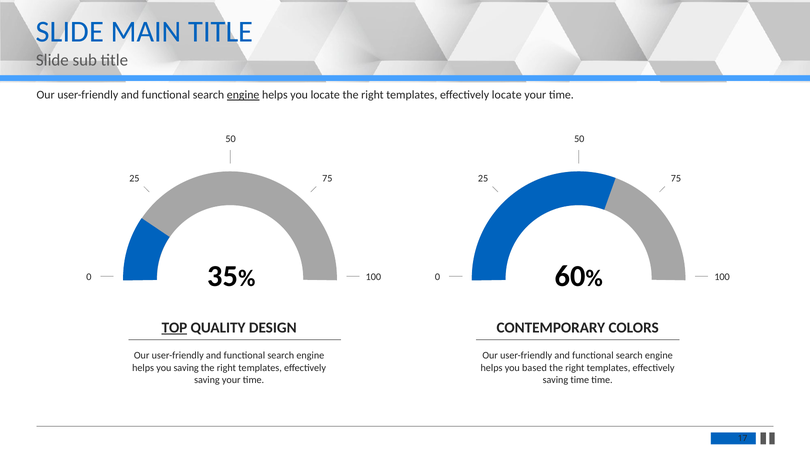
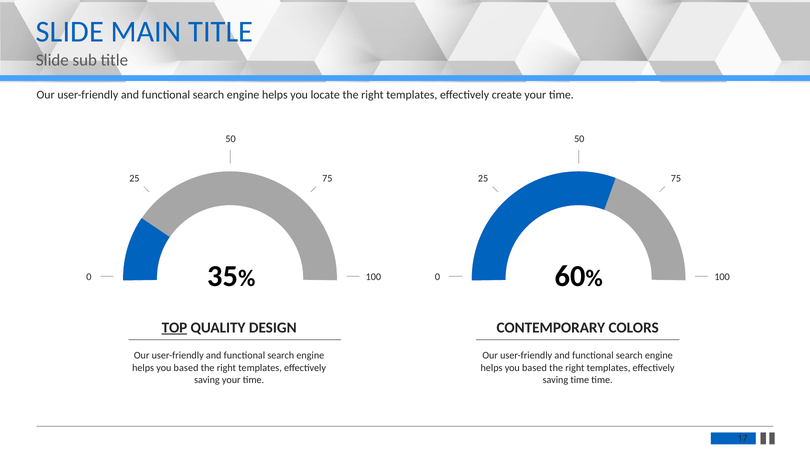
engine underline: present -> none (243, 95)
effectively locate: locate -> create (507, 95)
saving: saving -> based (186, 367)
